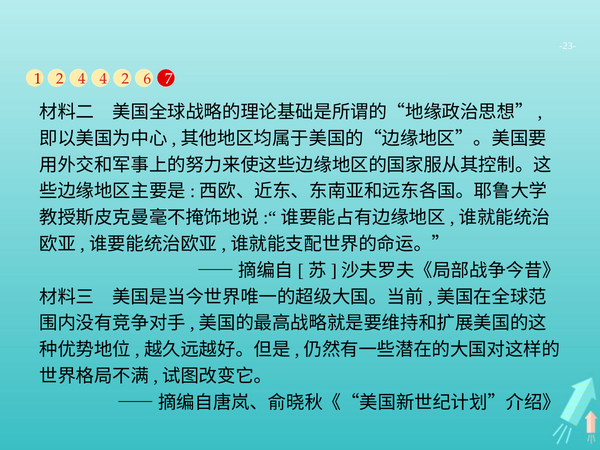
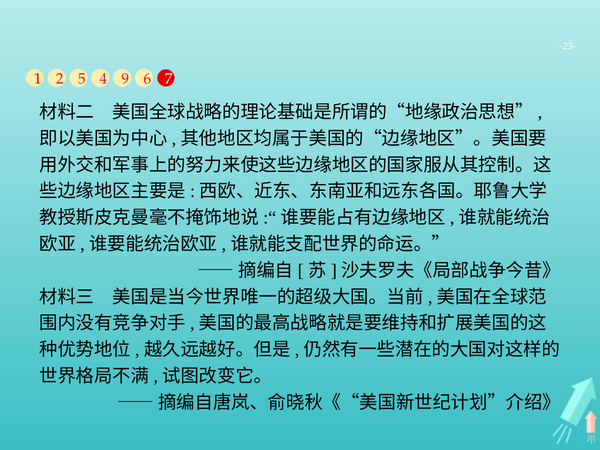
2 4: 4 -> 5 (82, 79)
4 2: 2 -> 9 (126, 79)
